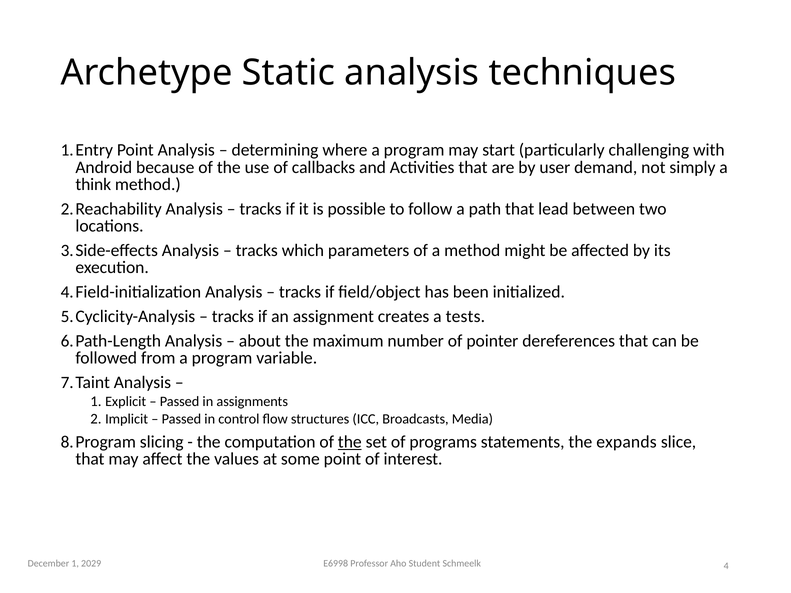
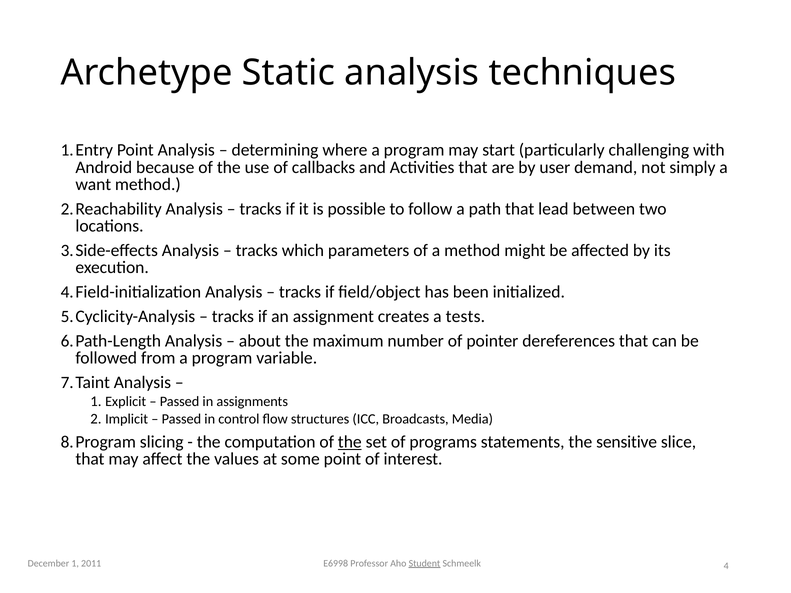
think: think -> want (93, 184)
expands: expands -> sensitive (627, 442)
2029: 2029 -> 2011 (91, 564)
Student underline: none -> present (424, 564)
